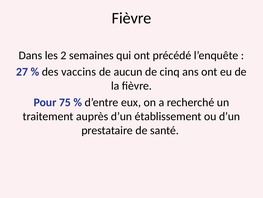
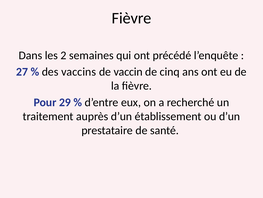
aucun: aucun -> vaccin (128, 72)
75: 75 -> 29 (65, 102)
